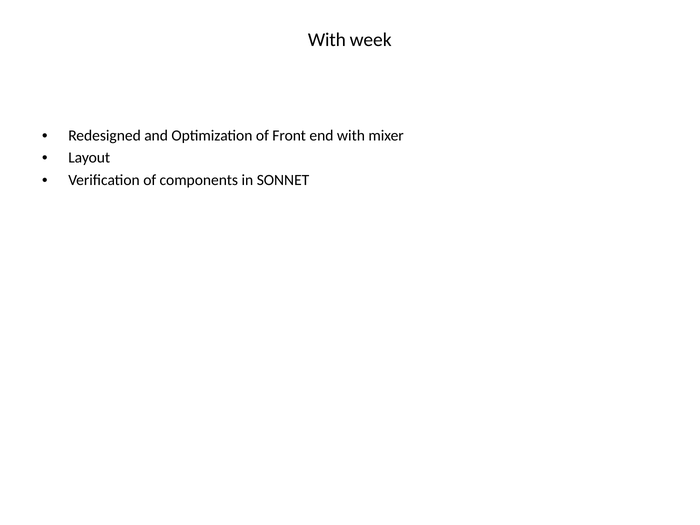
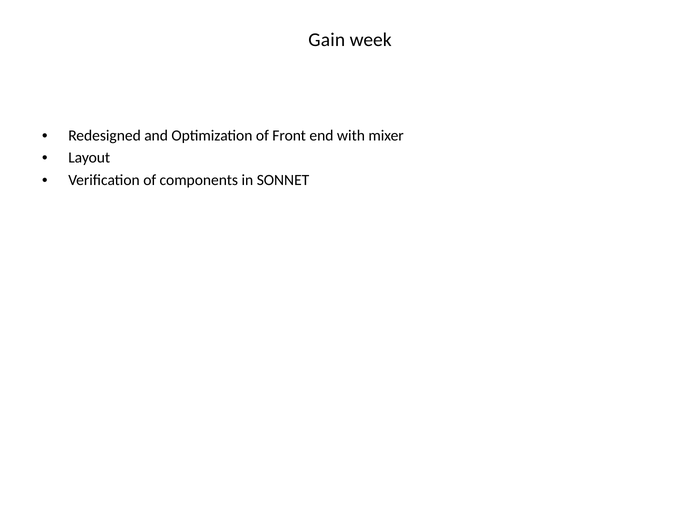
With: With -> Gain (327, 40)
